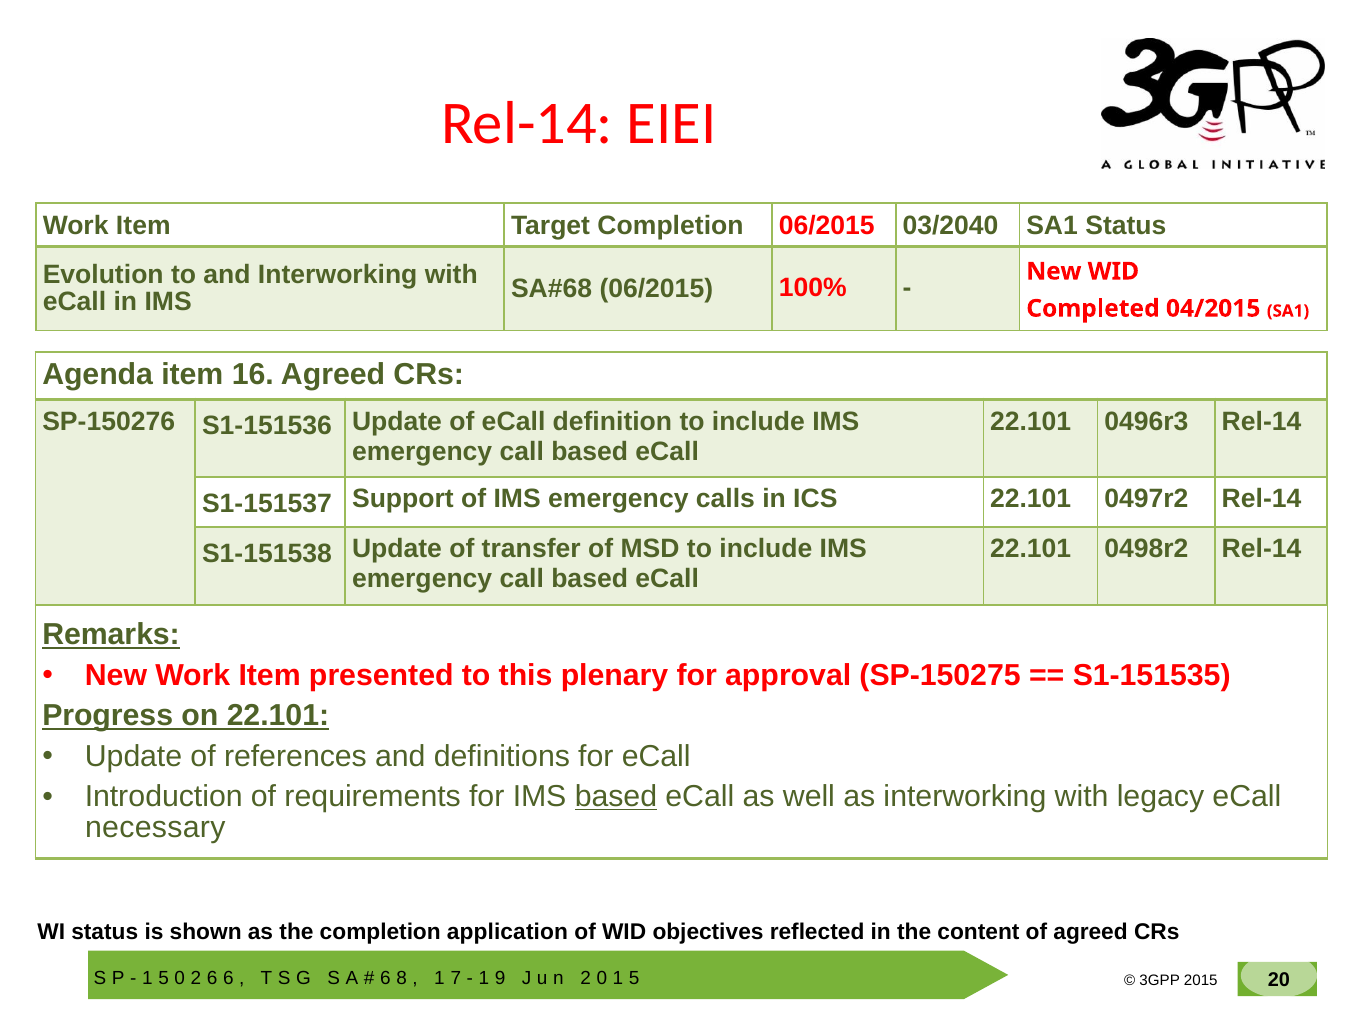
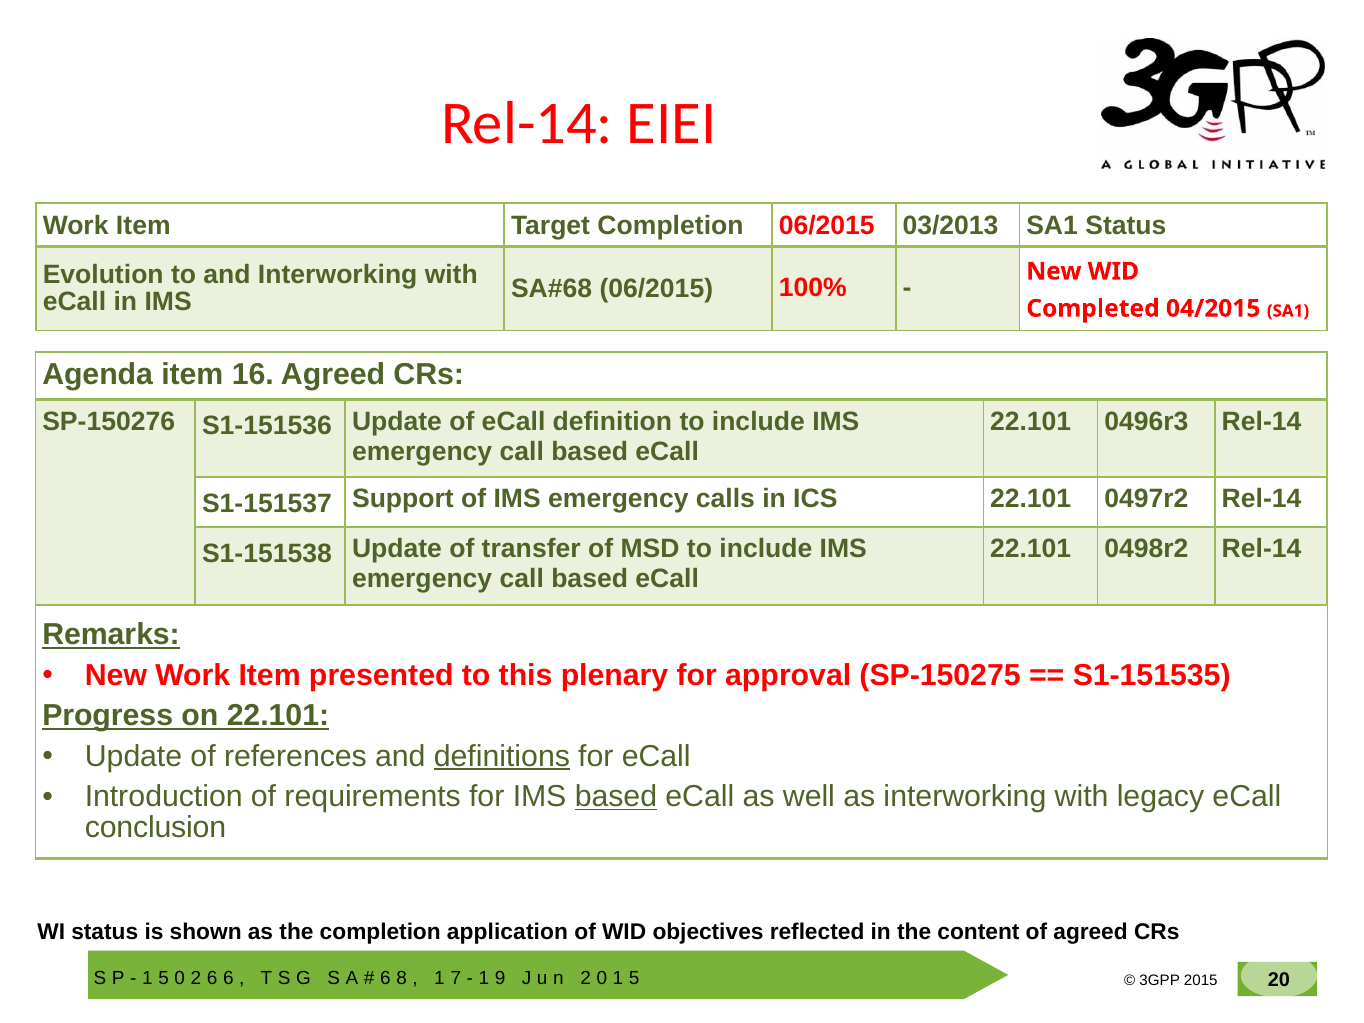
03/2040: 03/2040 -> 03/2013 (950, 225)
definitions underline: none -> present (502, 756)
necessary: necessary -> conclusion (156, 828)
